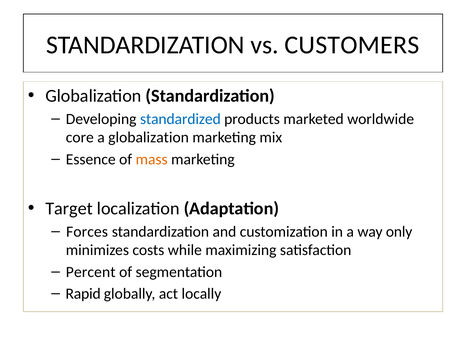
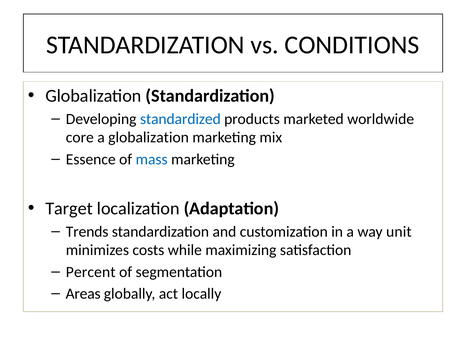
CUSTOMERS: CUSTOMERS -> CONDITIONS (352, 45)
mass colour: orange -> blue (152, 159)
Forces: Forces -> Trends (87, 232)
only: only -> unit (399, 232)
Rapid: Rapid -> Areas (83, 294)
